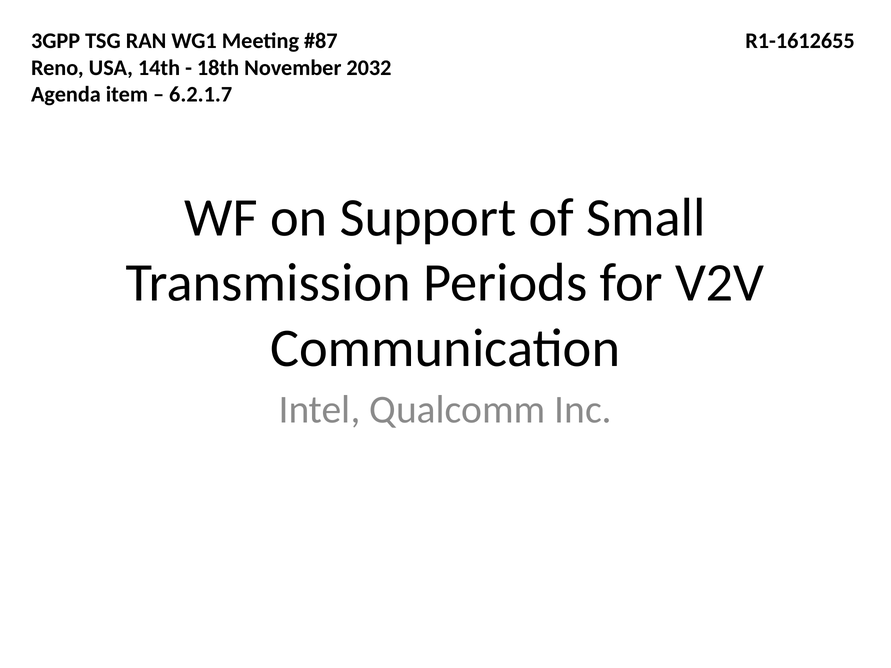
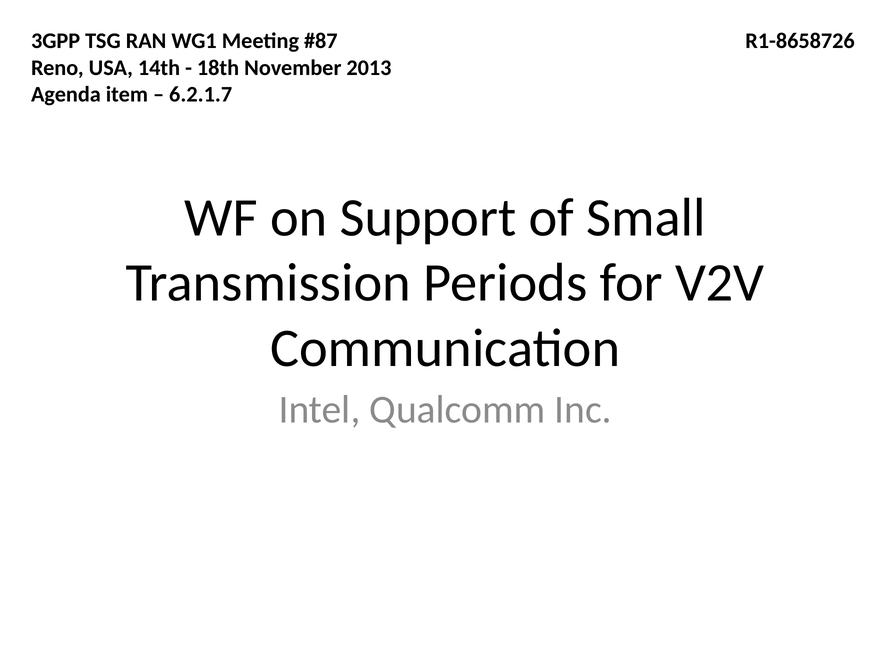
R1-1612655: R1-1612655 -> R1-8658726 (800, 41)
2032: 2032 -> 2013 (369, 68)
